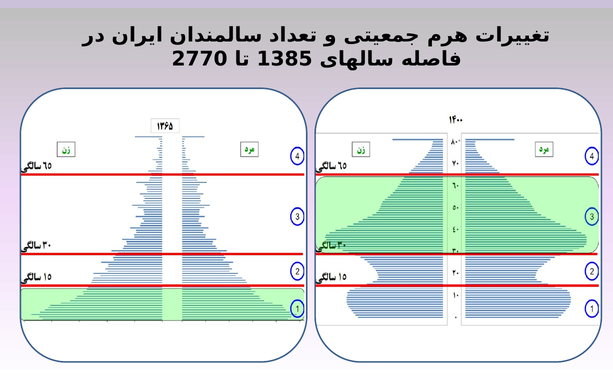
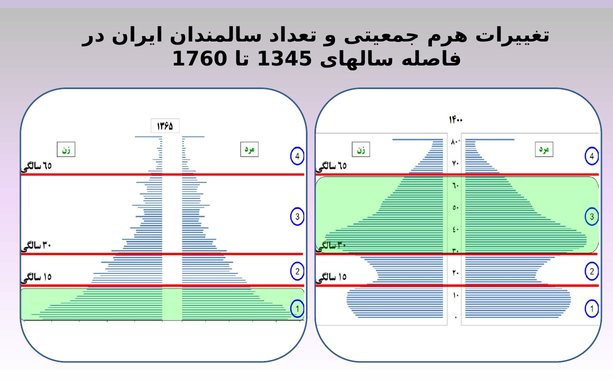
2770: 2770 -> 1760 (200, 59)
1385: 1385 -> 1345 (285, 59)
